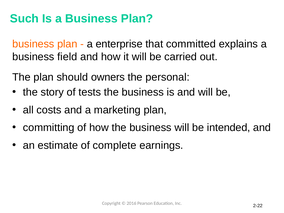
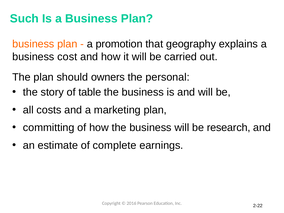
enterprise: enterprise -> promotion (119, 44)
committed: committed -> geography (191, 44)
field: field -> cost (67, 57)
tests: tests -> table (90, 92)
intended: intended -> research (229, 128)
